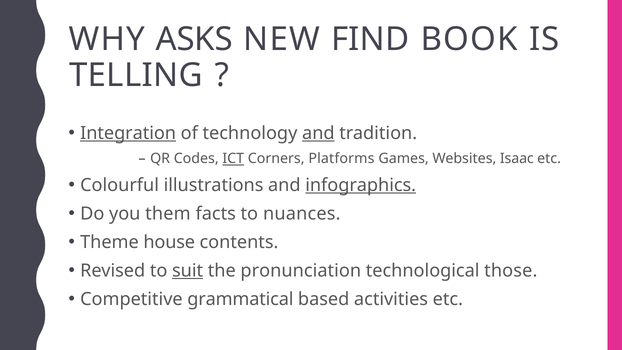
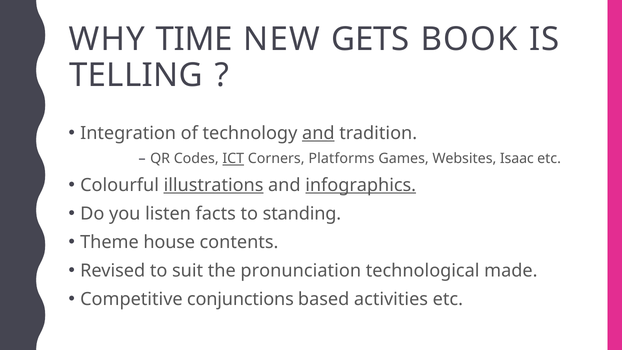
ASKS: ASKS -> TIME (194, 39)
FIND: FIND -> GETS (370, 39)
Integration underline: present -> none (128, 133)
illustrations underline: none -> present (214, 185)
them: them -> listen (168, 214)
nuances: nuances -> standing (302, 214)
suit underline: present -> none (188, 271)
those: those -> made (511, 271)
grammatical: grammatical -> conjunctions (240, 299)
